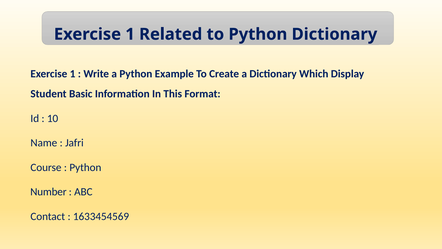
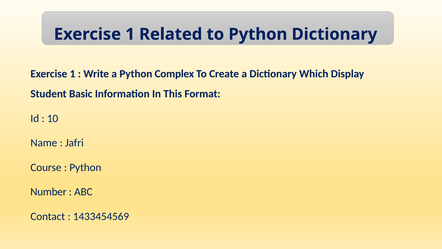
Example: Example -> Complex (174, 74)
1633454569: 1633454569 -> 1433454569 (101, 216)
